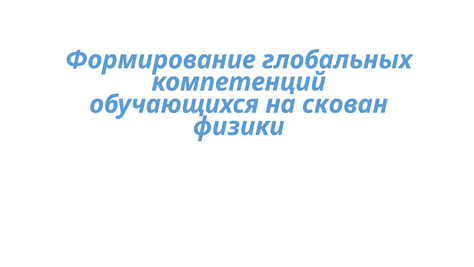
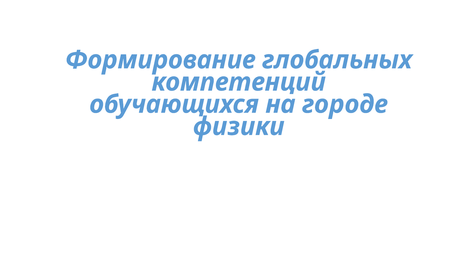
скован: скован -> городе (345, 104)
